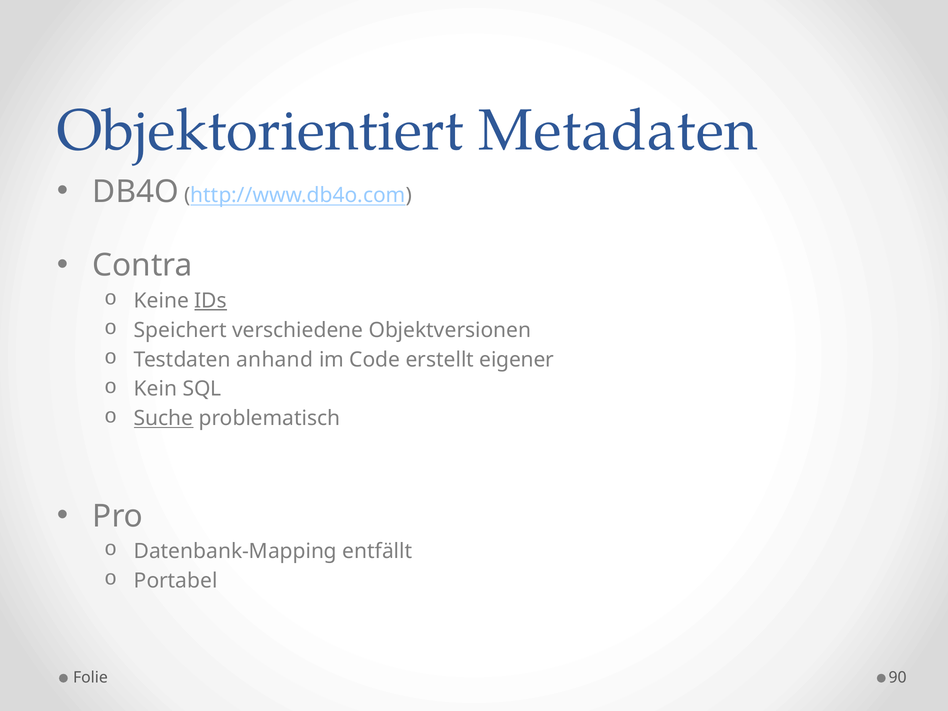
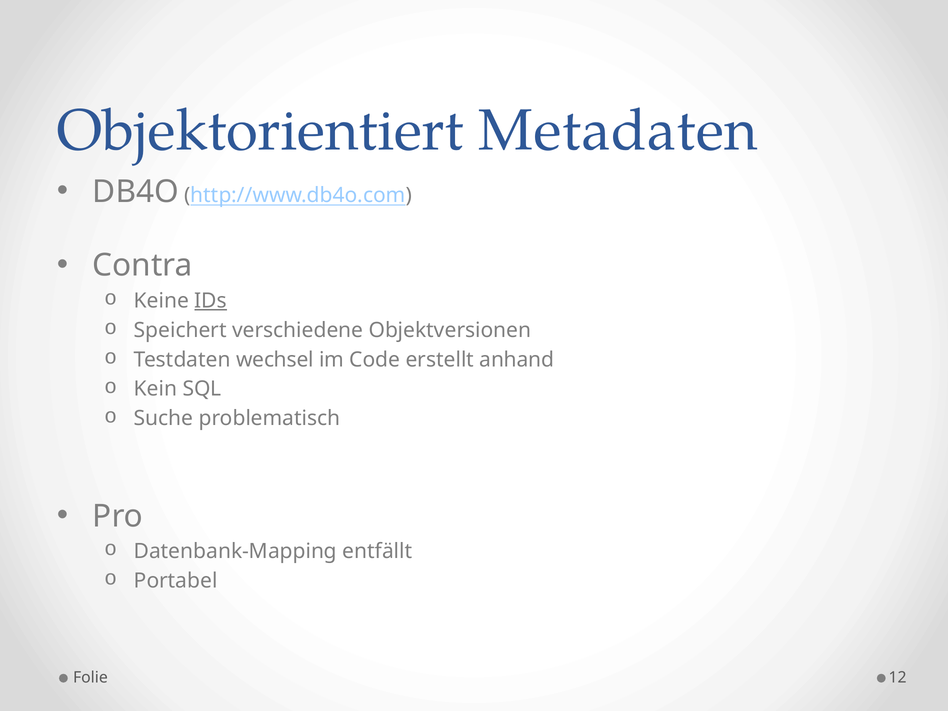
anhand: anhand -> wechsel (275, 360)
eigener: eigener -> anhand (517, 360)
Suche underline: present -> none (164, 419)
90: 90 -> 12 (898, 678)
